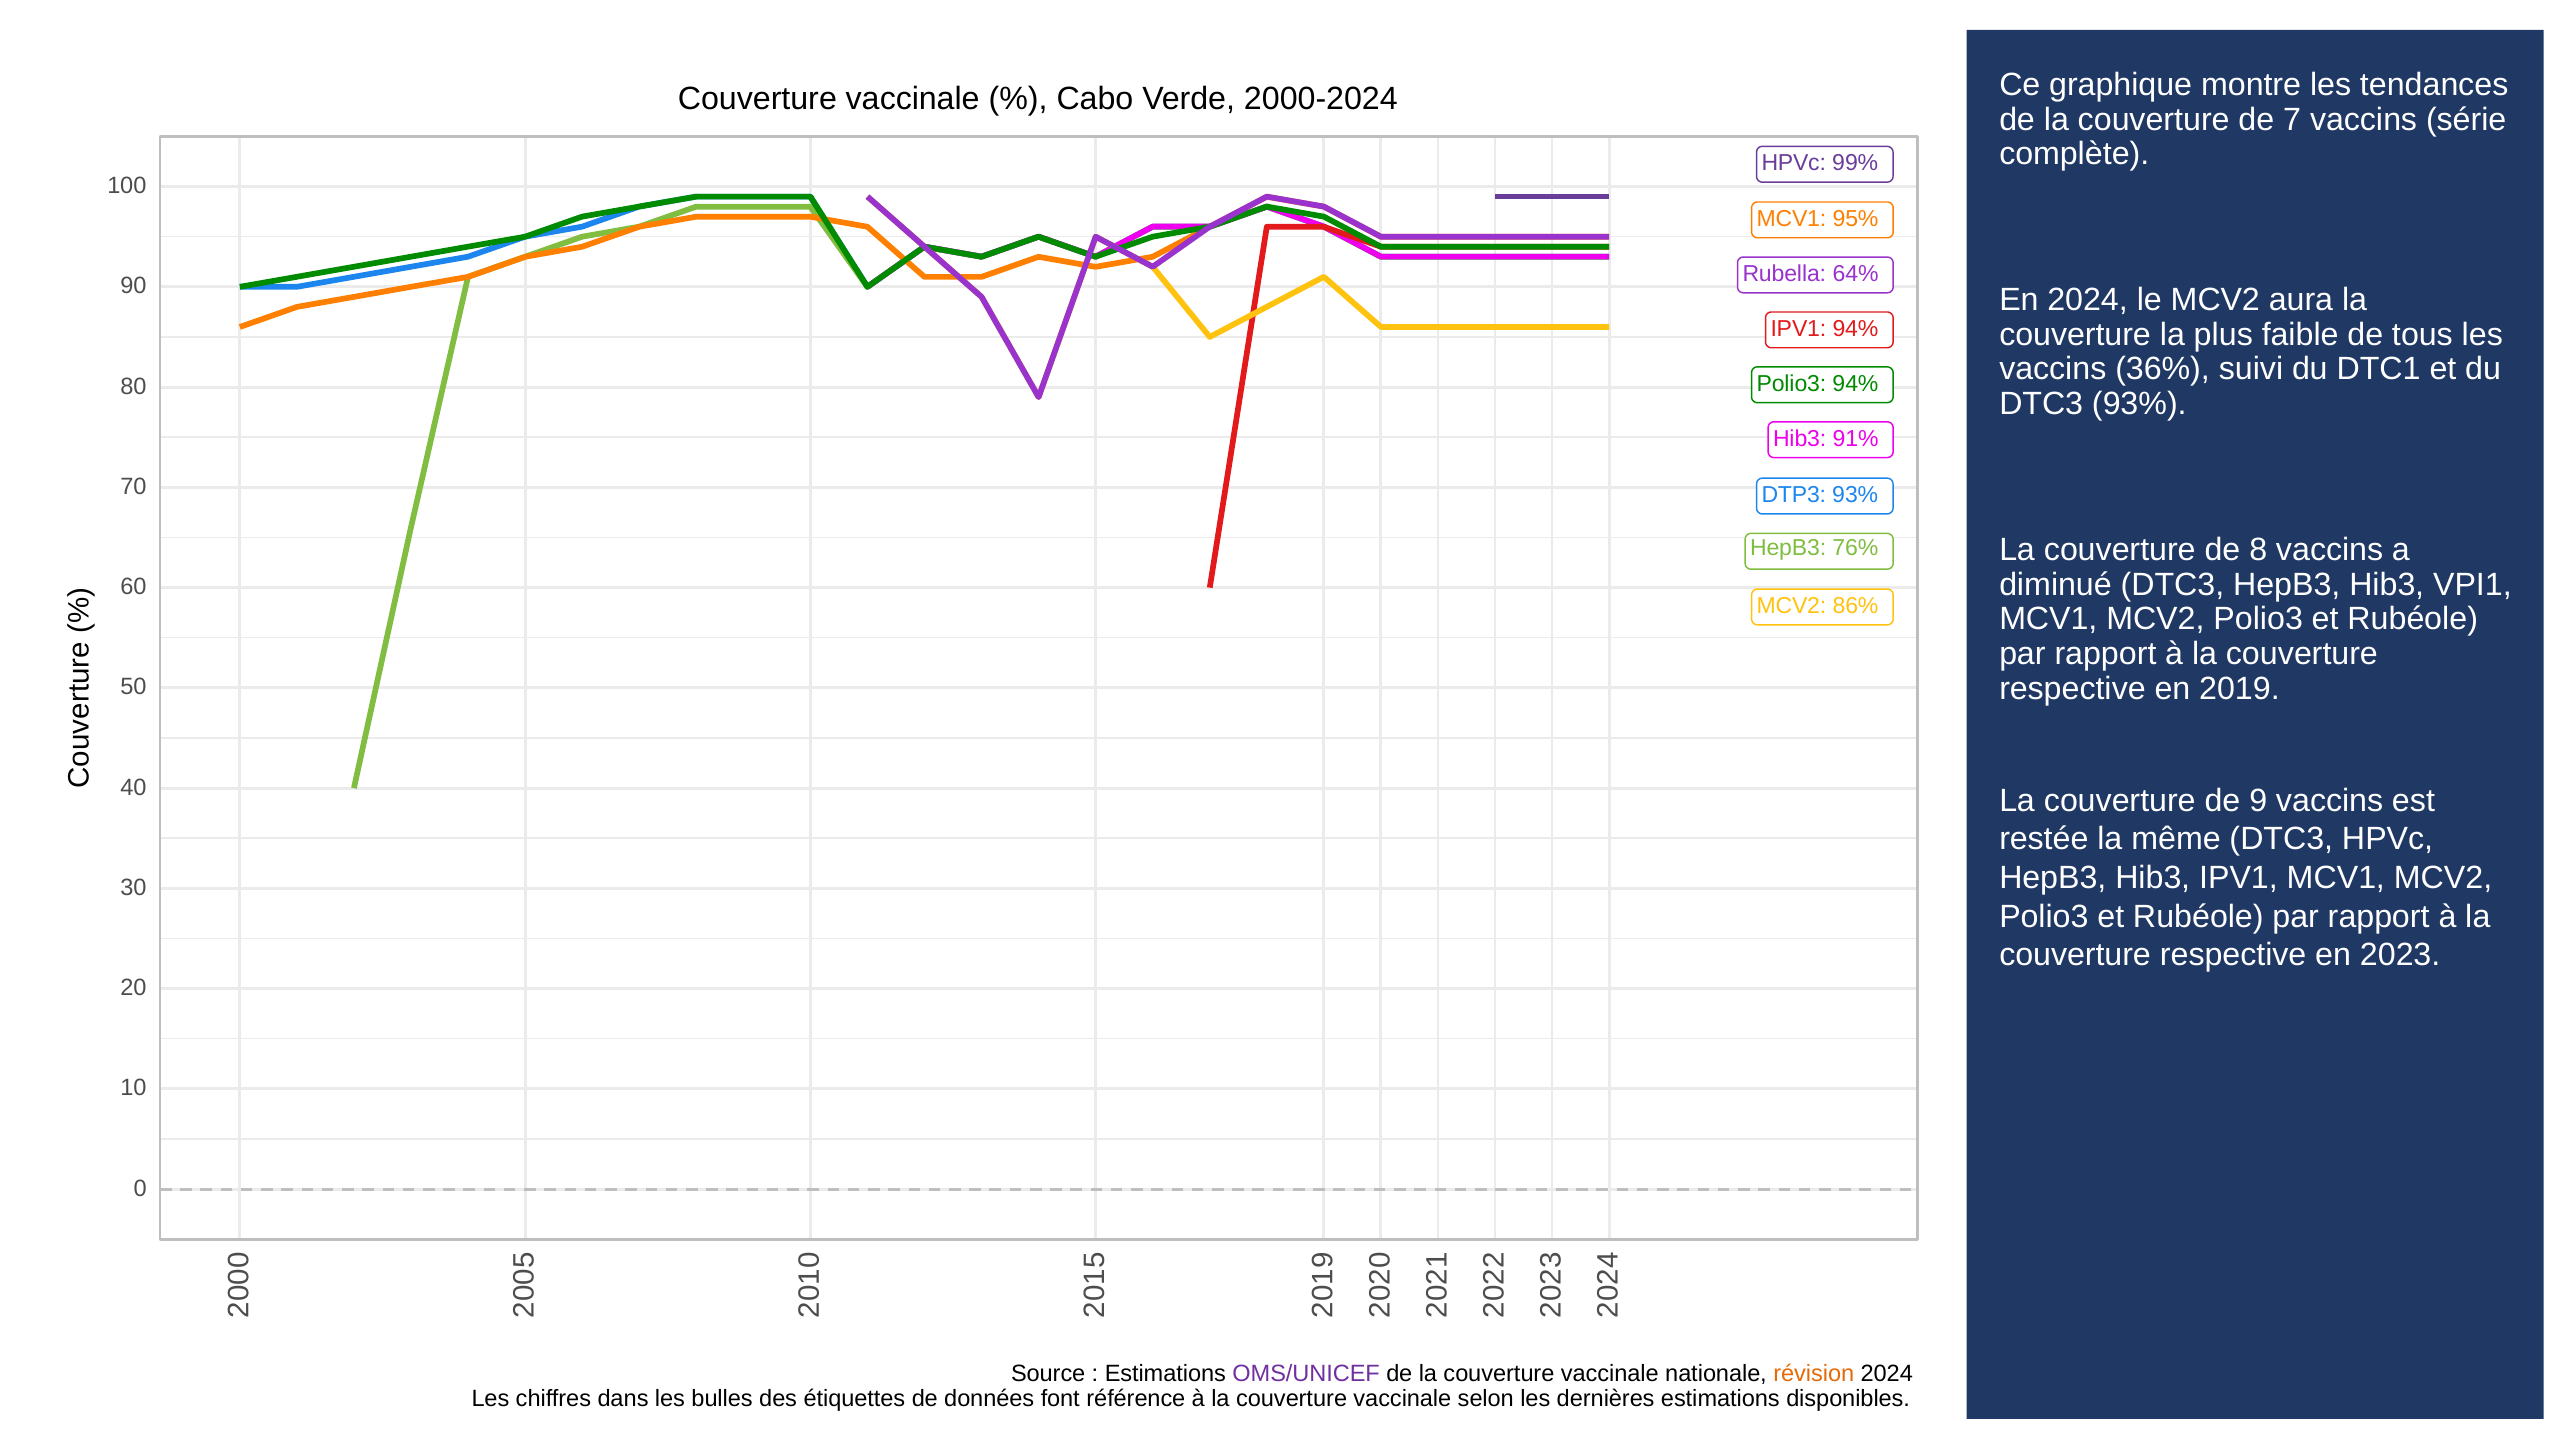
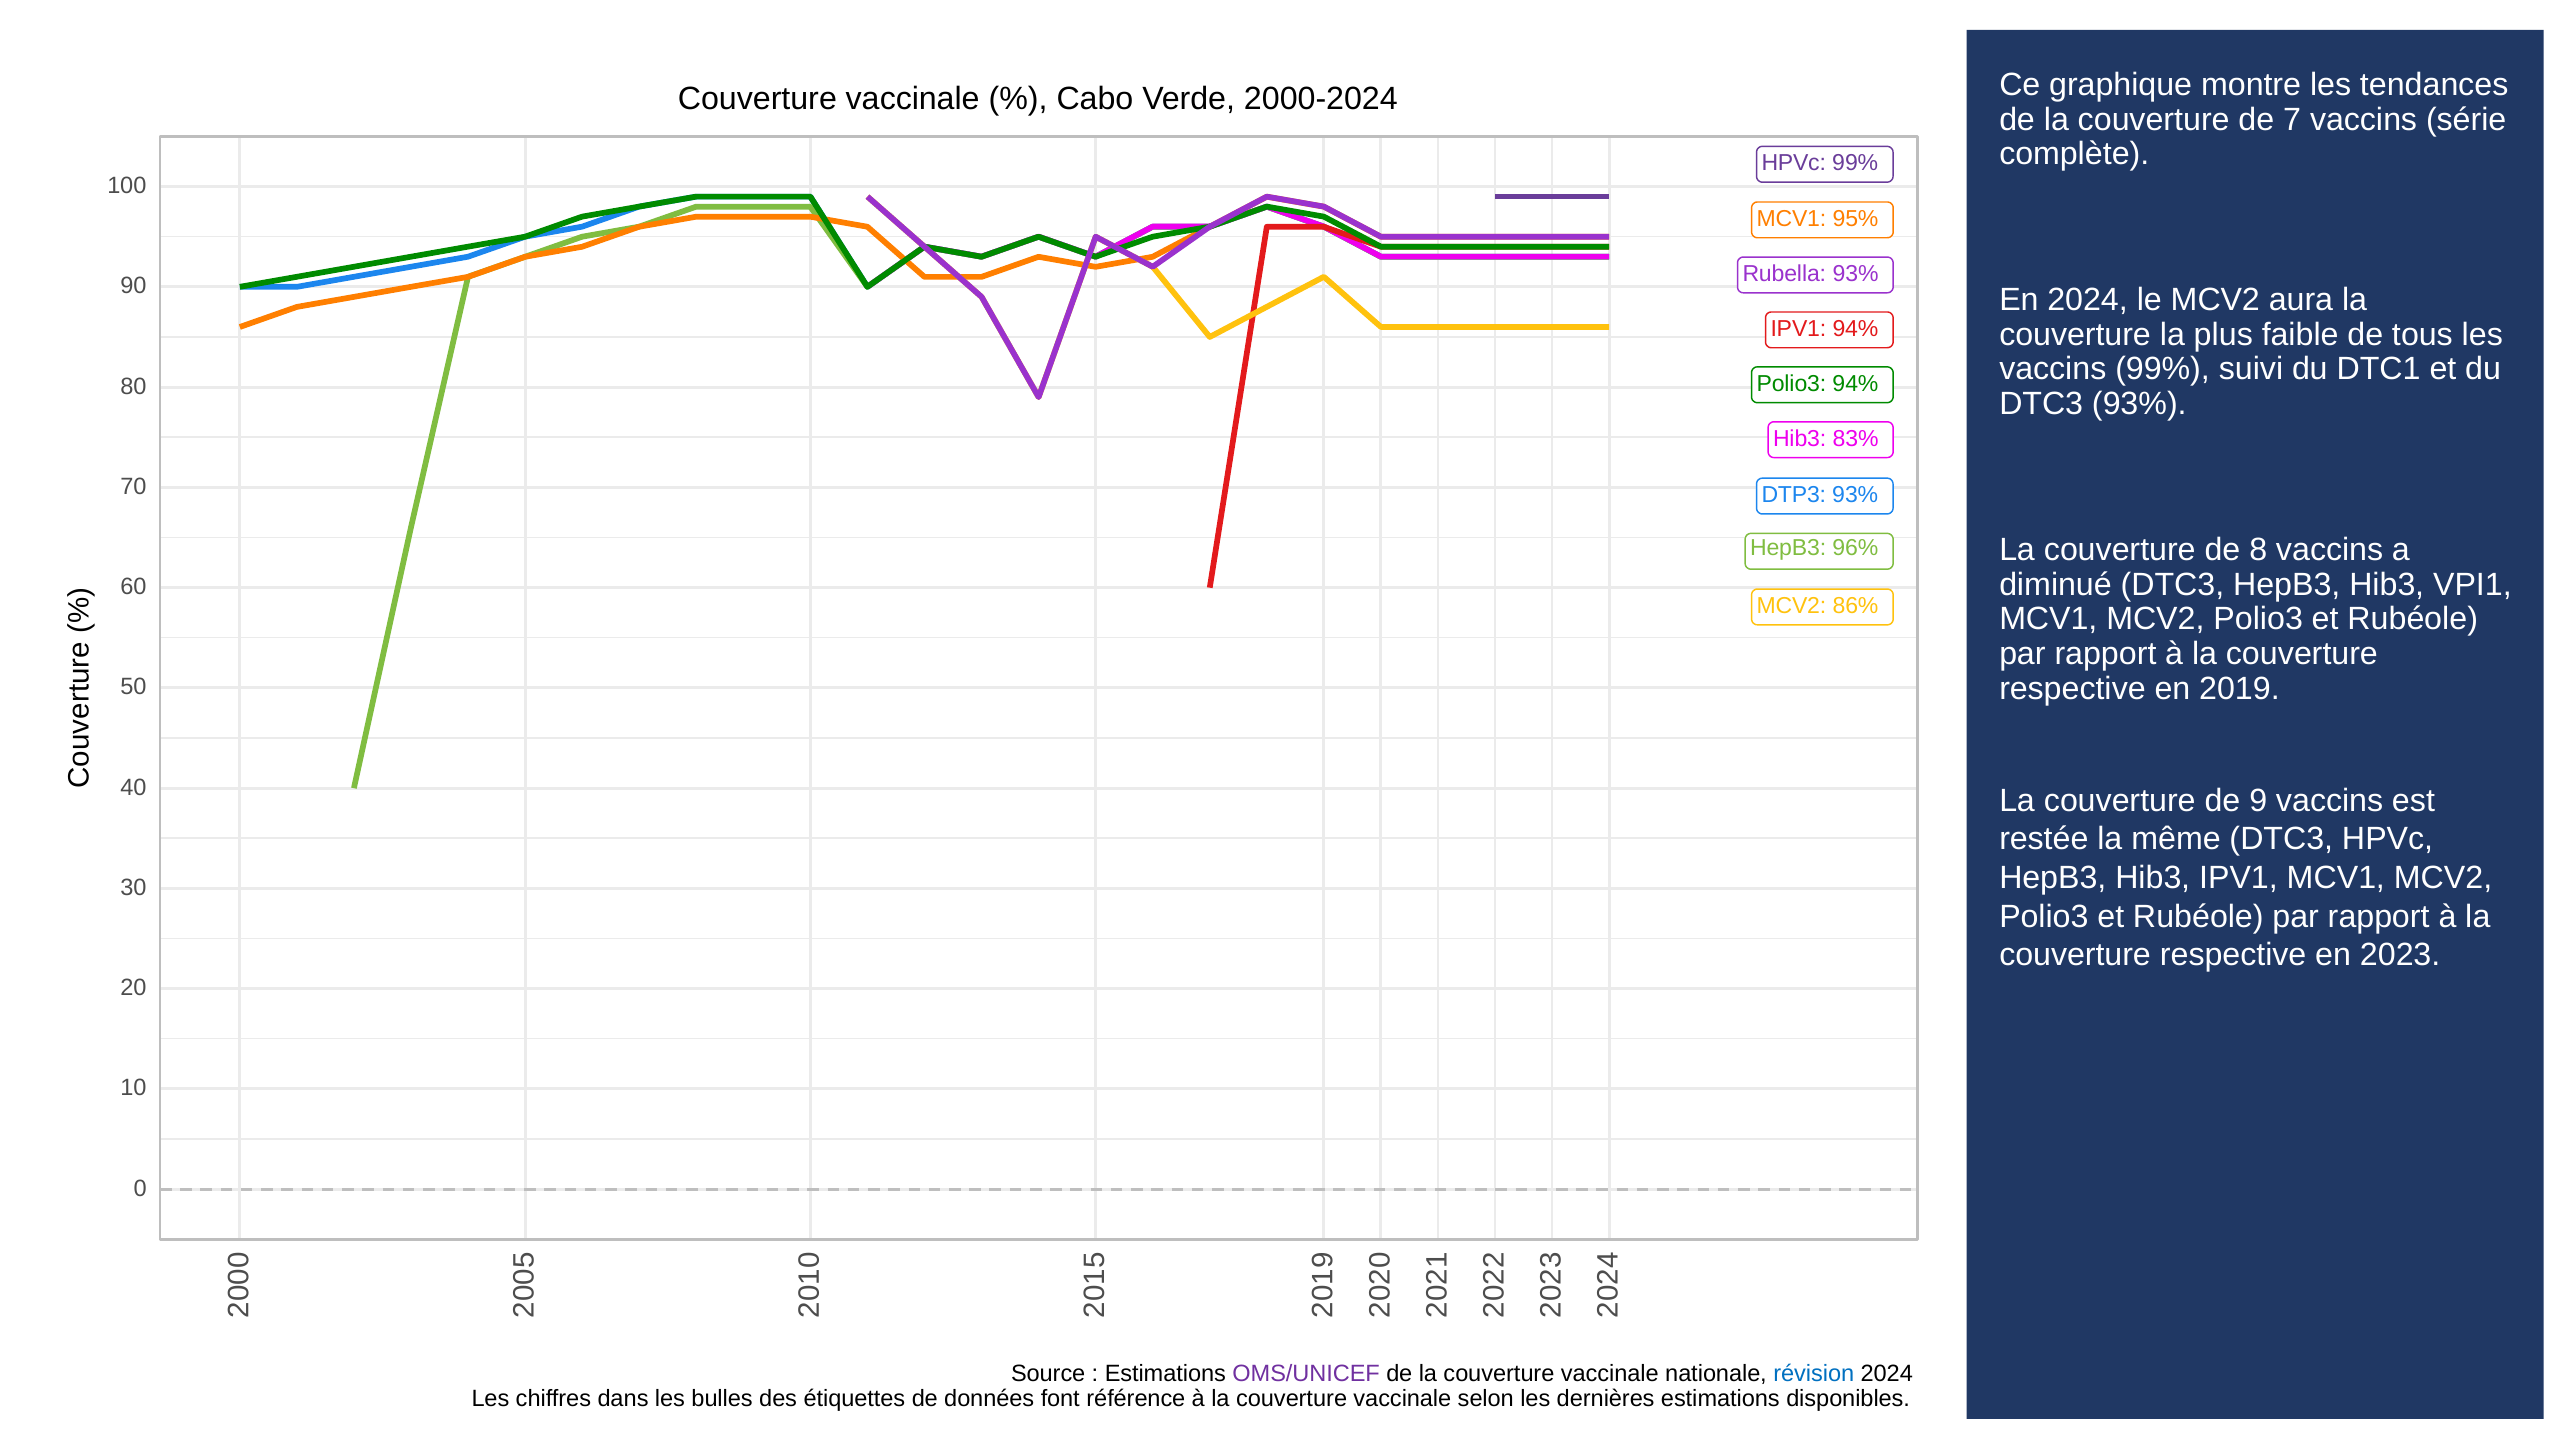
Rubella 64%: 64% -> 93% (1856, 274)
vaccins 36%: 36% -> 99% (2163, 369)
91%: 91% -> 83% (1856, 439)
76%: 76% -> 96% (1855, 548)
révision colour: orange -> blue (1814, 1373)
